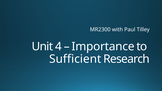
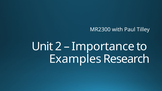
4: 4 -> 2 (58, 46)
Sufficient: Sufficient -> Examples (75, 59)
